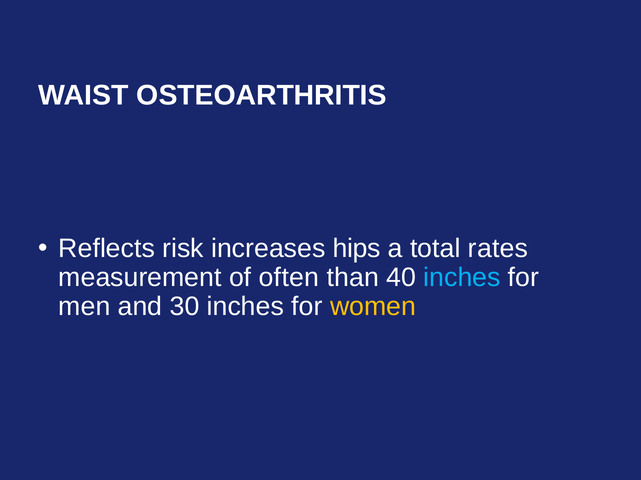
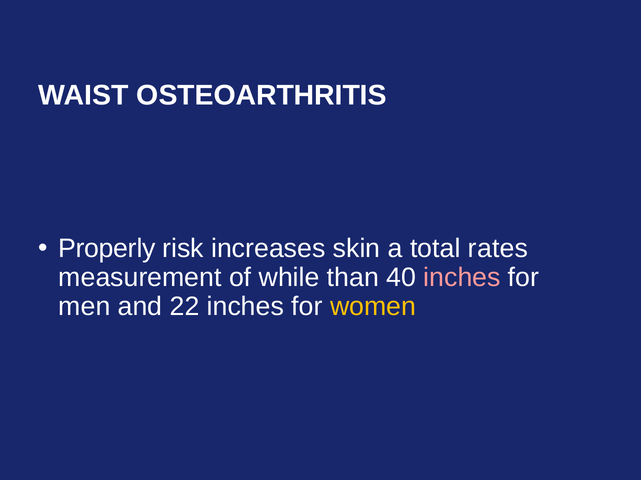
Reflects: Reflects -> Properly (107, 249)
hips: hips -> skin (357, 249)
often: often -> while (289, 278)
inches colour: light blue -> pink (462, 278)
30: 30 -> 22 (185, 307)
